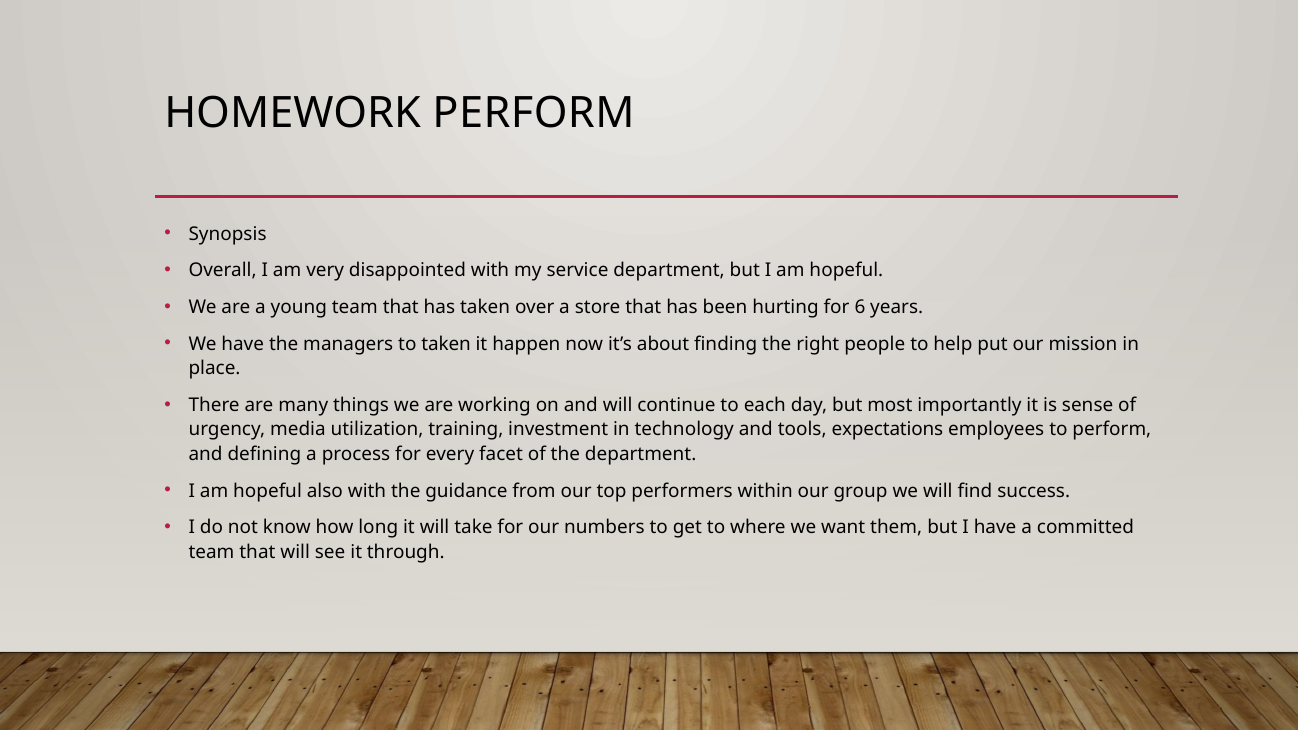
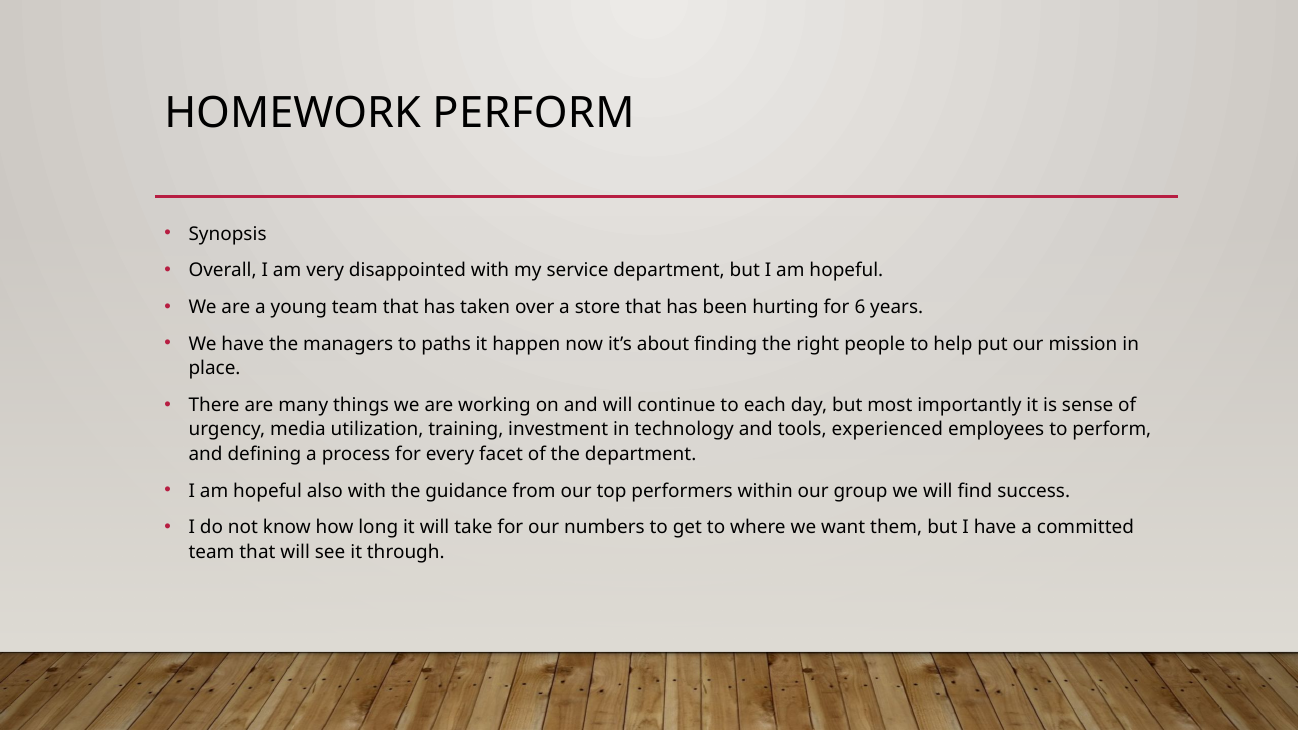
to taken: taken -> paths (446, 344)
expectations: expectations -> experienced (887, 430)
